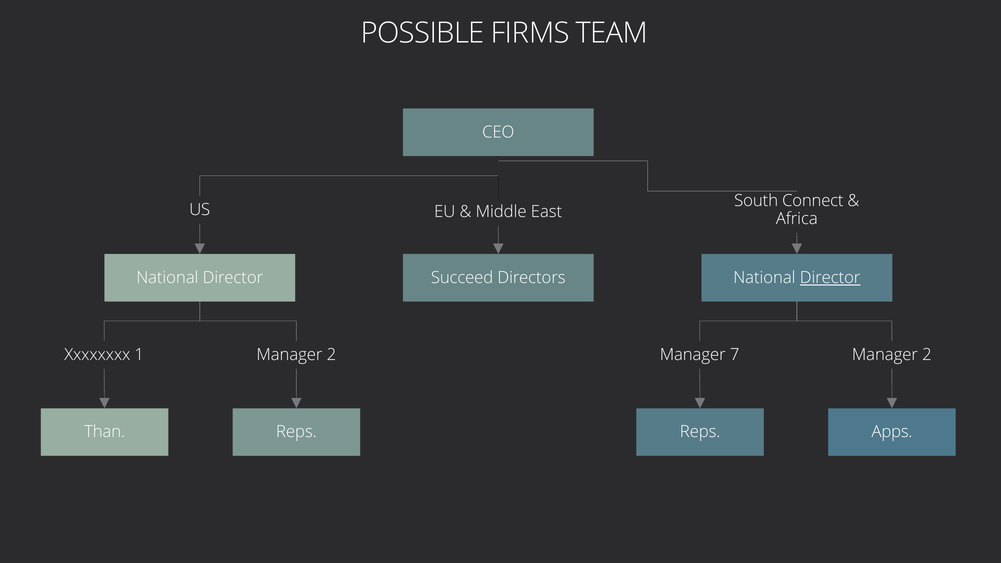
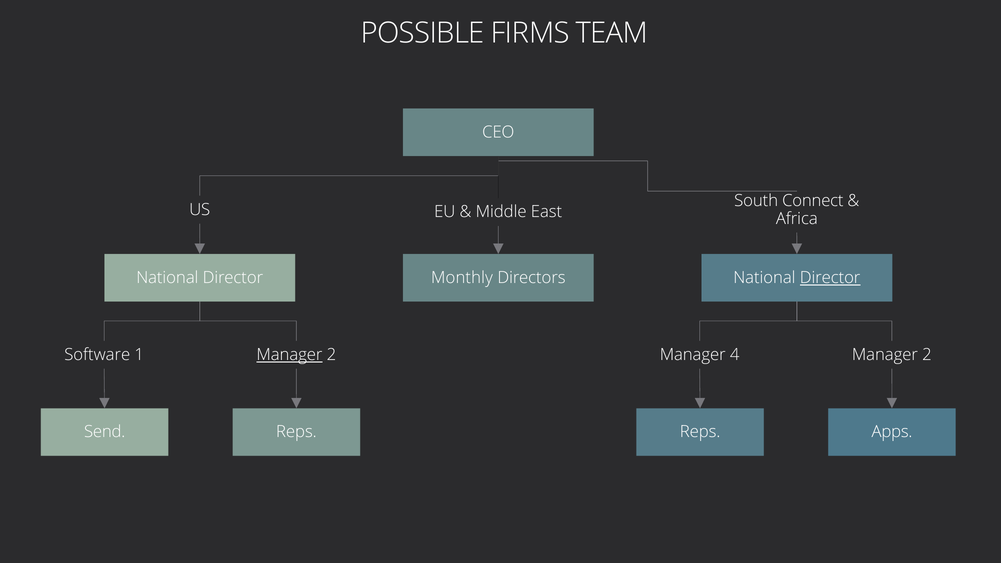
Succeed: Succeed -> Monthly (462, 278)
Xxxxxxxx: Xxxxxxxx -> Software (97, 355)
Manager underline: none -> present (289, 355)
7: 7 -> 4 (735, 355)
Than: Than -> Send (105, 432)
